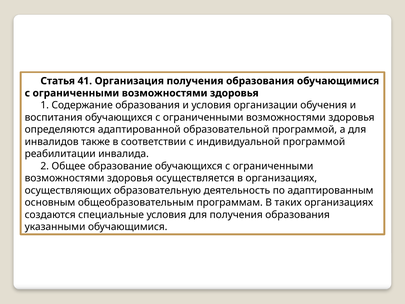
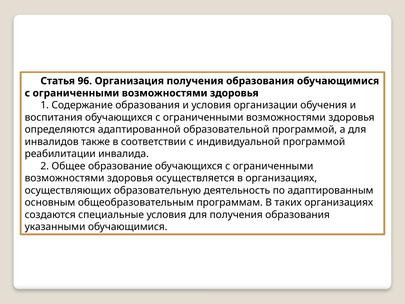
41: 41 -> 96 (85, 81)
